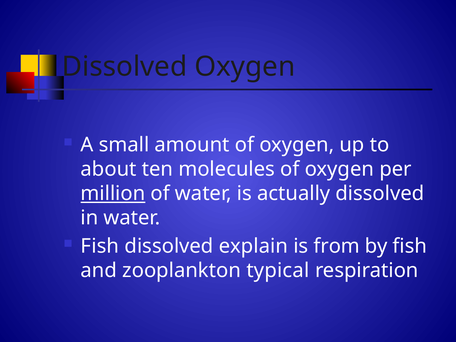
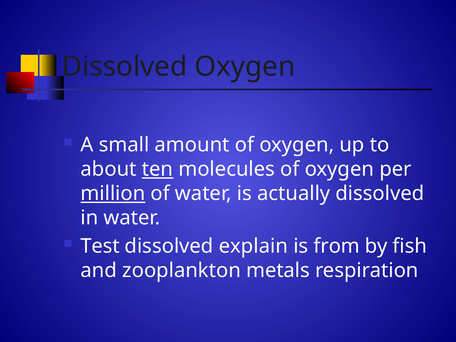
ten underline: none -> present (158, 169)
Fish: Fish -> Test (100, 246)
typical: typical -> metals (278, 271)
